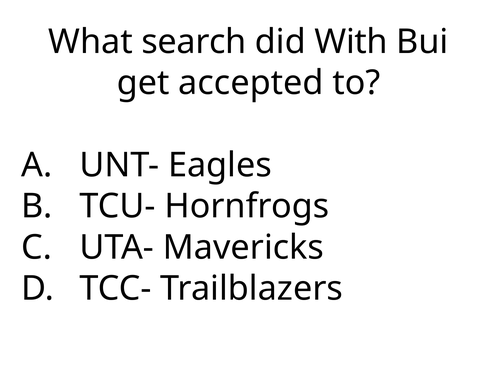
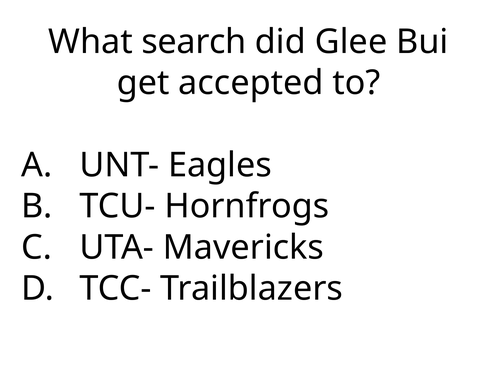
With: With -> Glee (351, 42)
